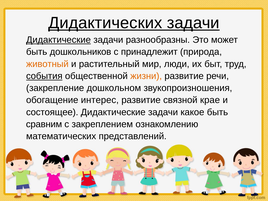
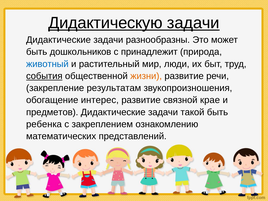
Дидактических: Дидактических -> Дидактическую (105, 23)
Дидактические underline: present -> none (58, 40)
животный colour: orange -> blue (47, 64)
дошкольном: дошкольном -> результатам (114, 88)
состоящее: состоящее -> предметов (52, 112)
какое: какое -> такой (192, 112)
сравним: сравним -> ребенка (44, 124)
